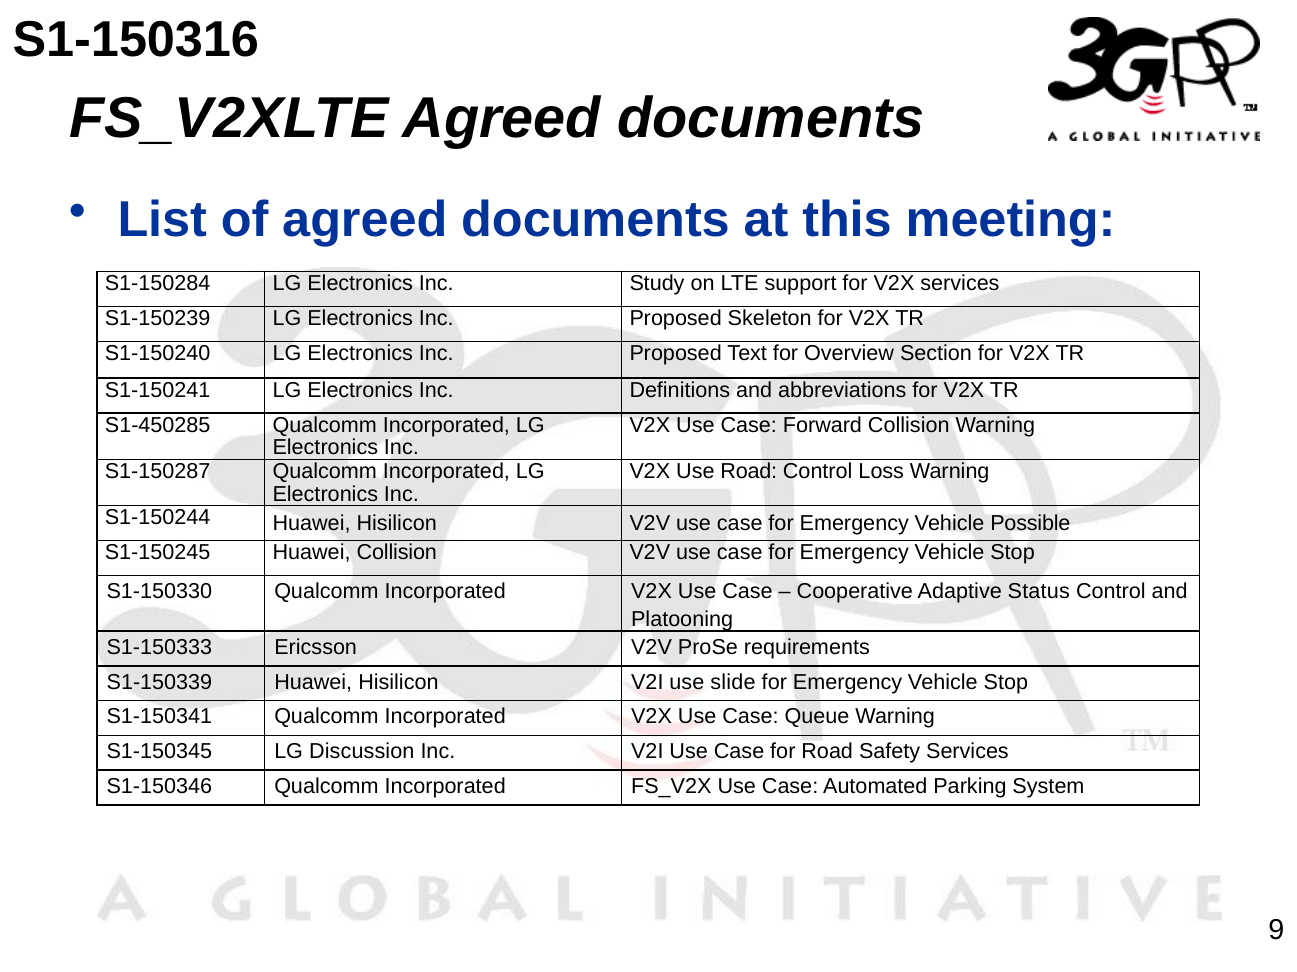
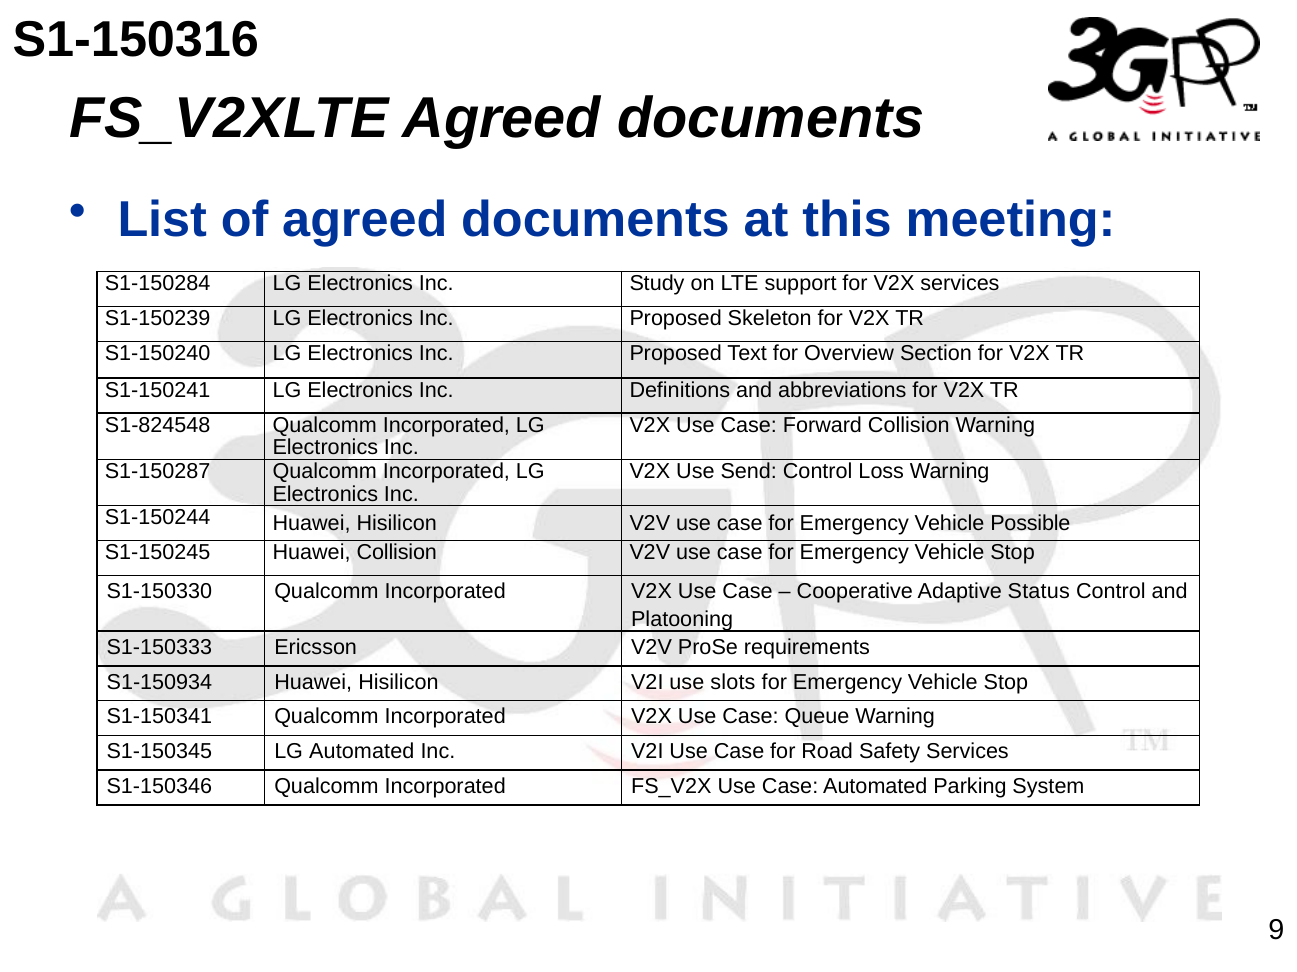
S1-450285: S1-450285 -> S1-824548 (158, 425)
Use Road: Road -> Send (749, 472)
S1-150339: S1-150339 -> S1-150934 (159, 682)
slide: slide -> slots (733, 682)
LG Discussion: Discussion -> Automated (362, 752)
